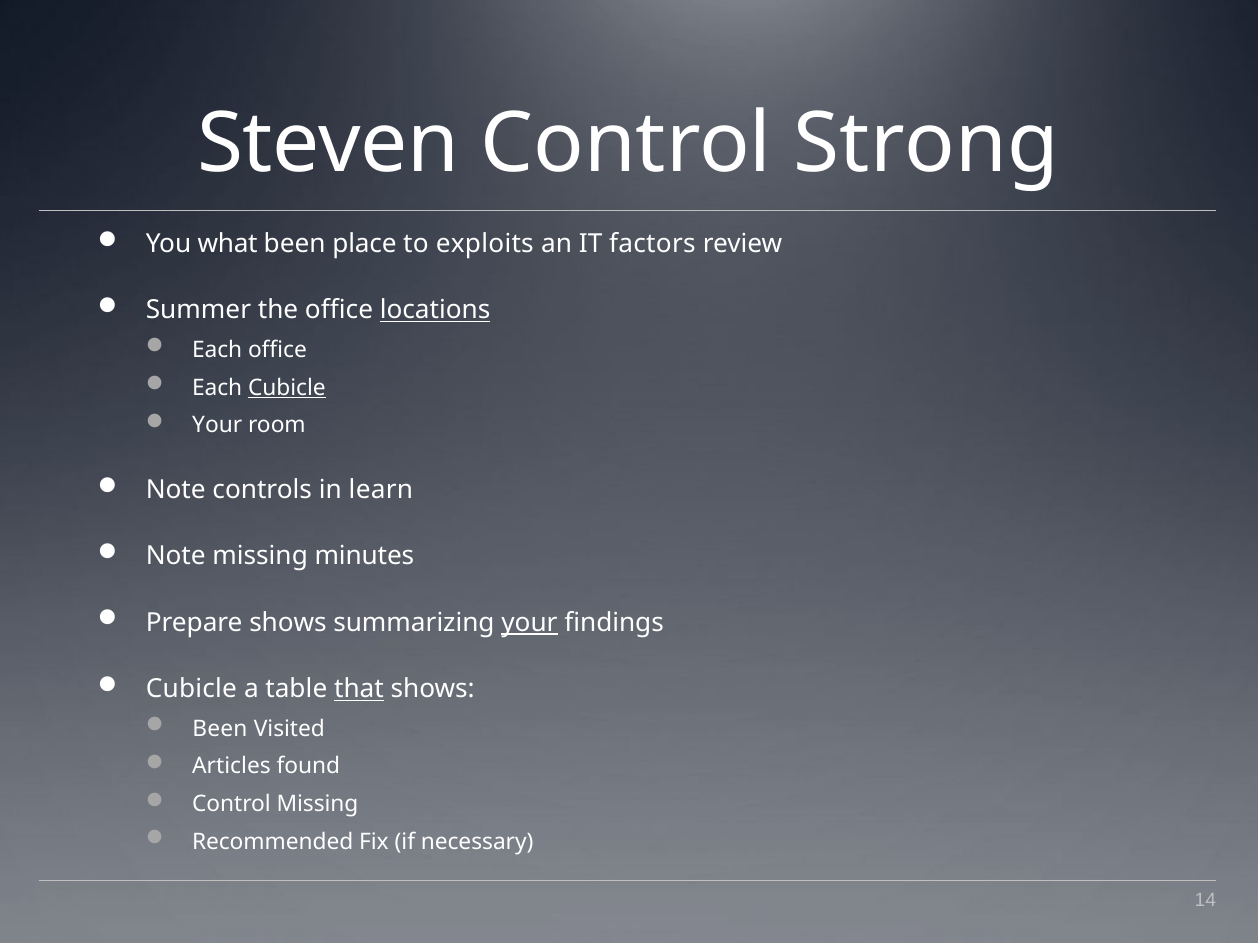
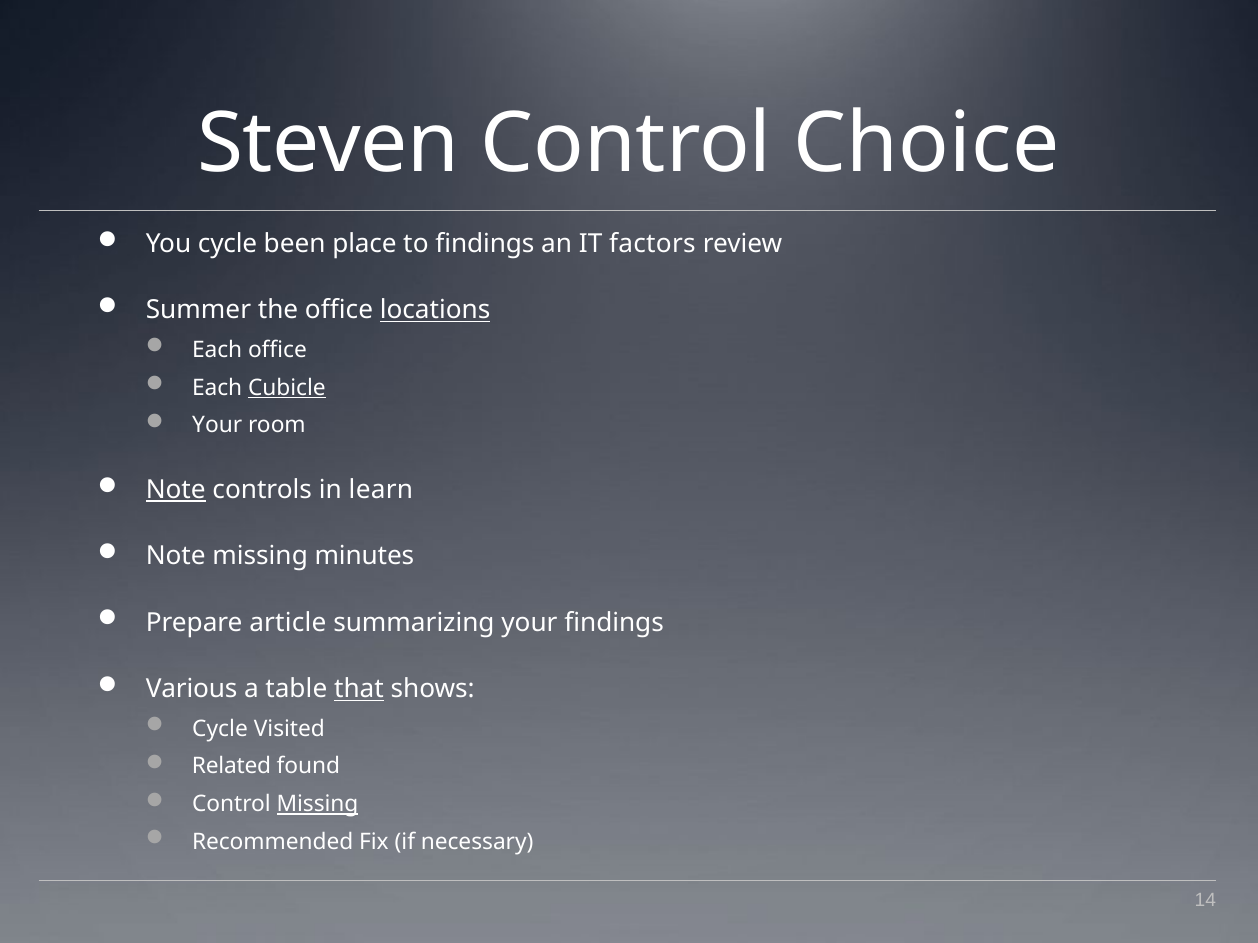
Strong: Strong -> Choice (926, 144)
You what: what -> cycle (228, 244)
to exploits: exploits -> findings (485, 244)
Note underline: none -> present (176, 490)
Prepare shows: shows -> article (288, 623)
your underline: present -> none (529, 623)
Cubicle: Cubicle -> Various (192, 689)
Been: Been -> Cycle (220, 729)
Articles: Articles -> Related (232, 767)
Missing underline: none -> present (317, 805)
